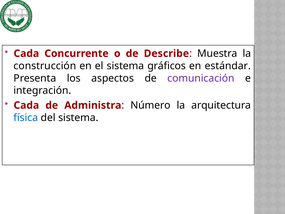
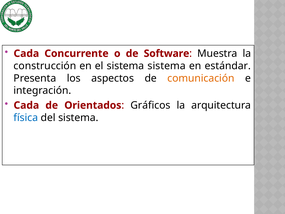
Describe: Describe -> Software (167, 53)
sistema gráficos: gráficos -> sistema (167, 66)
comunicación colour: purple -> orange (201, 78)
Administra: Administra -> Orientados (93, 105)
Número: Número -> Gráficos (150, 105)
